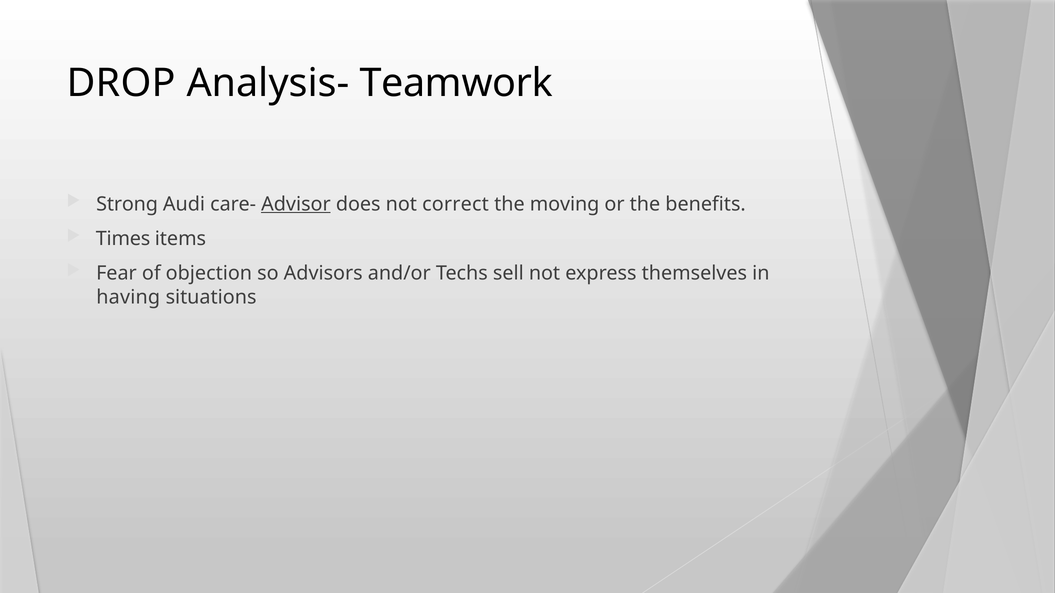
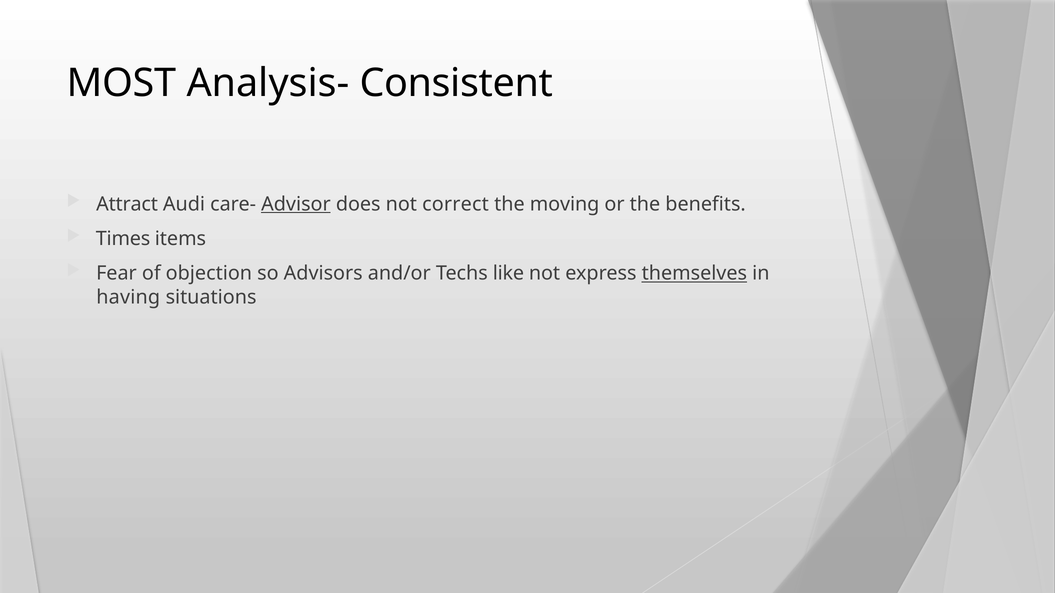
DROP: DROP -> MOST (121, 83)
Teamwork: Teamwork -> Consistent (456, 83)
Strong: Strong -> Attract (127, 204)
sell: sell -> like (508, 274)
themselves underline: none -> present (694, 274)
